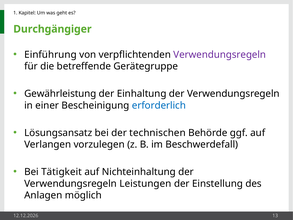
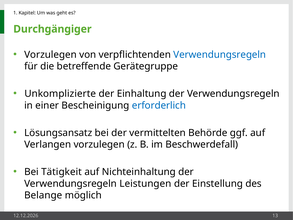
Einführung: Einführung -> Vorzulegen (50, 55)
Verwendungsregeln colour: purple -> blue (220, 55)
Gewährleistung: Gewährleistung -> Unkomplizierte (60, 94)
technischen: technischen -> vermittelten (158, 133)
Anlagen: Anlagen -> Belange (43, 195)
